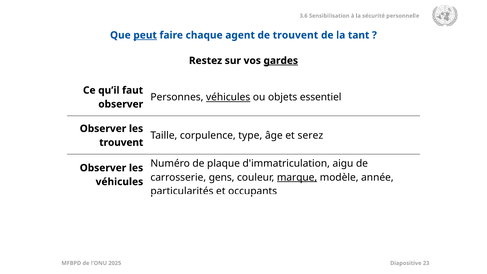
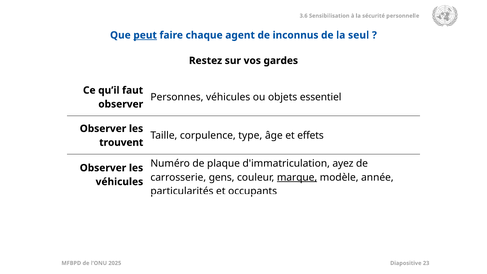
de trouvent: trouvent -> inconnus (296, 35)
tant: tant -> seul (359, 35)
gardes underline: present -> none (281, 61)
véhicules underline: present -> none (228, 97)
serez: serez -> effets (310, 136)
aigu: aigu -> ayez (343, 163)
